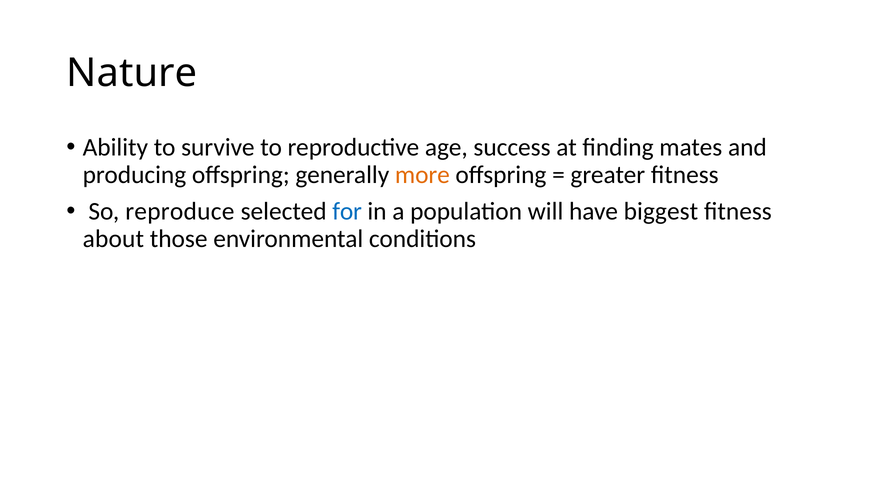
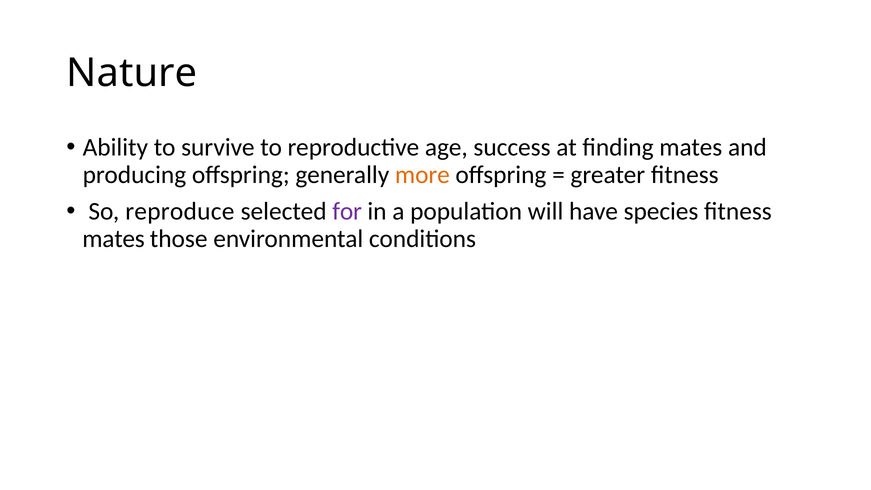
for colour: blue -> purple (347, 211)
biggest: biggest -> species (661, 211)
about: about -> mates (114, 239)
